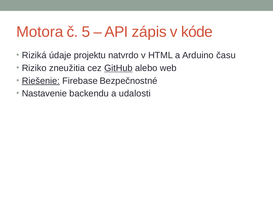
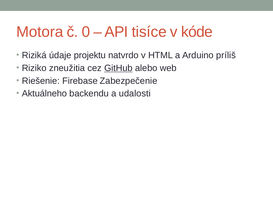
5: 5 -> 0 (86, 32)
zápis: zápis -> tisíce (149, 32)
času: času -> príliš (226, 55)
Riešenie underline: present -> none (41, 81)
Bezpečnostné: Bezpečnostné -> Zabezpečenie (129, 81)
Nastavenie: Nastavenie -> Aktuálneho (44, 93)
